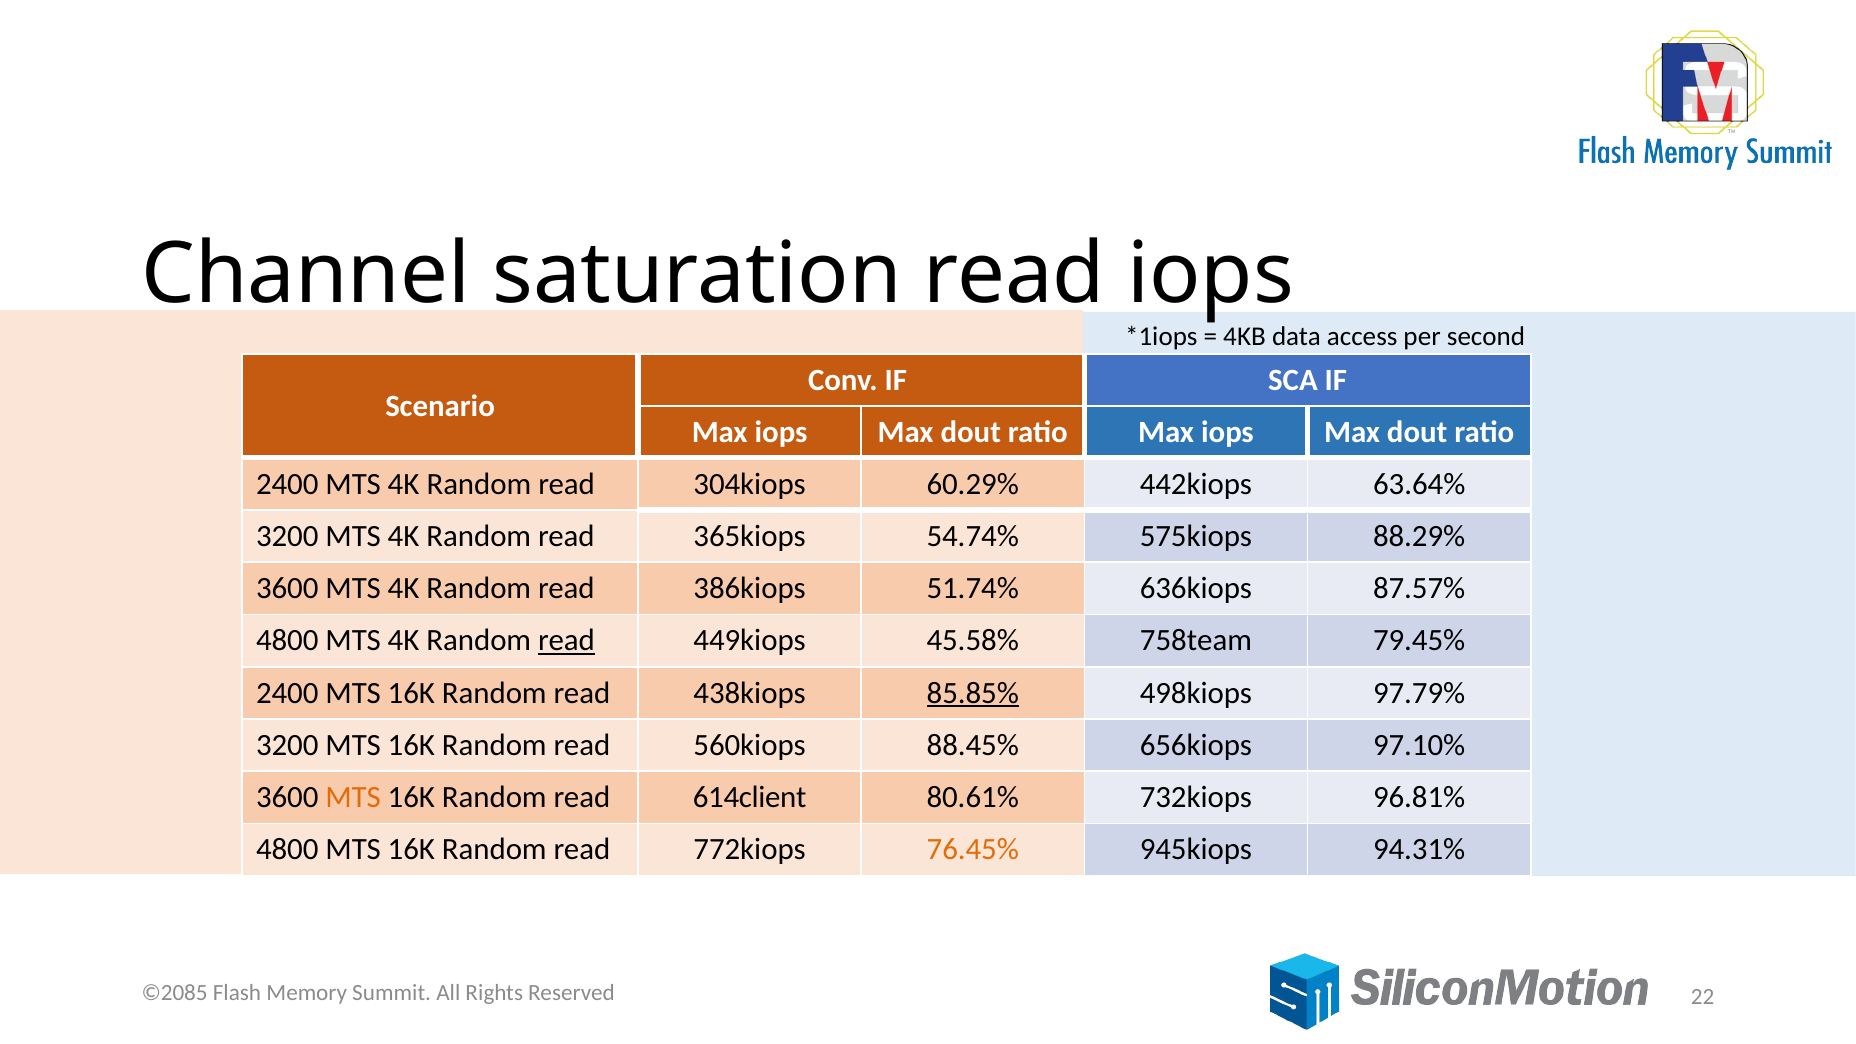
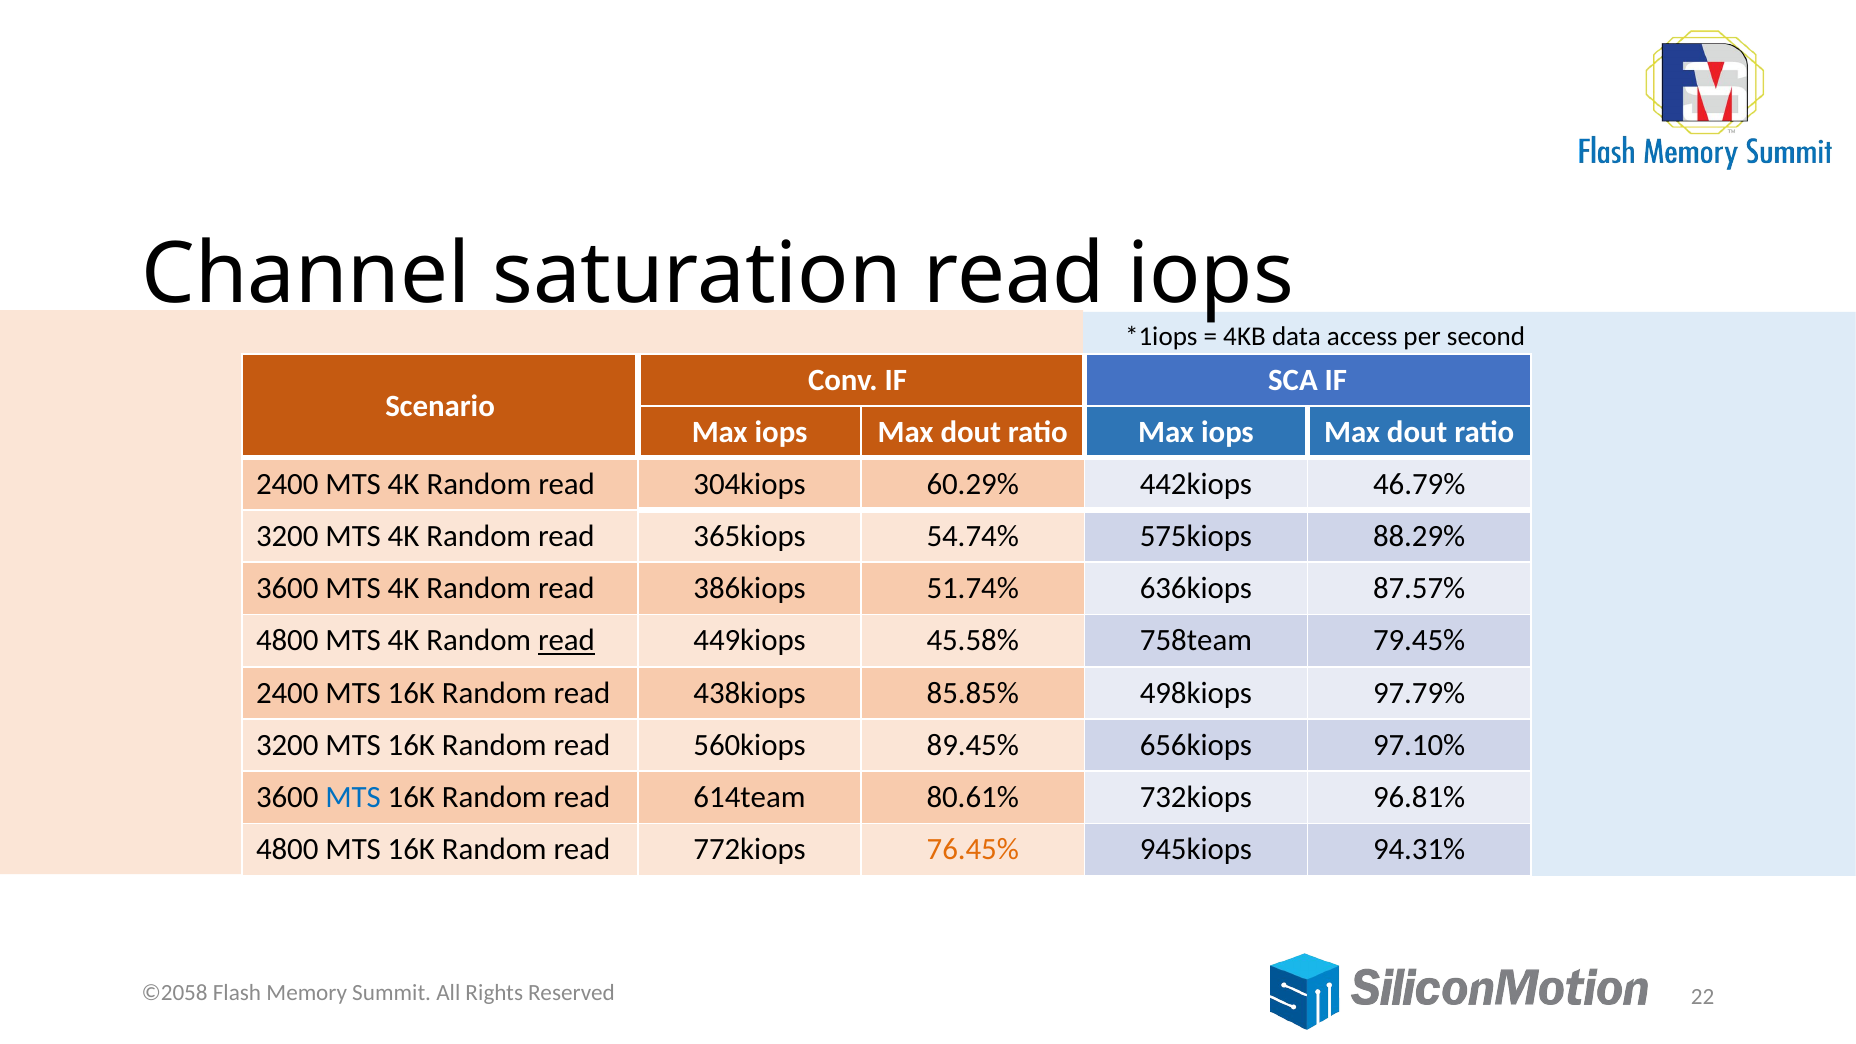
63.64%: 63.64% -> 46.79% (1419, 484)
85.85% underline: present -> none (973, 693)
88.45%: 88.45% -> 89.45% (973, 745)
MTS colour: orange -> blue (353, 797)
614client: 614client -> 614team (750, 797)
©2085: ©2085 -> ©2058 (175, 993)
